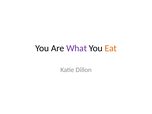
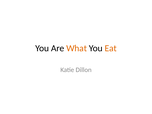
What colour: purple -> orange (77, 48)
